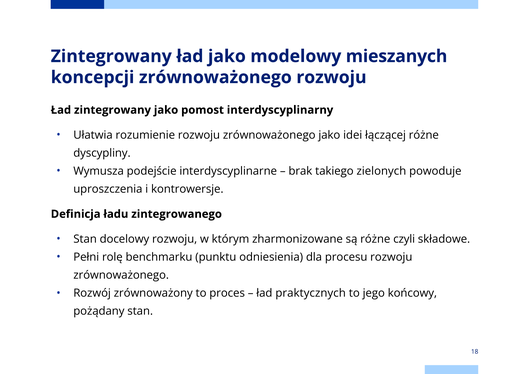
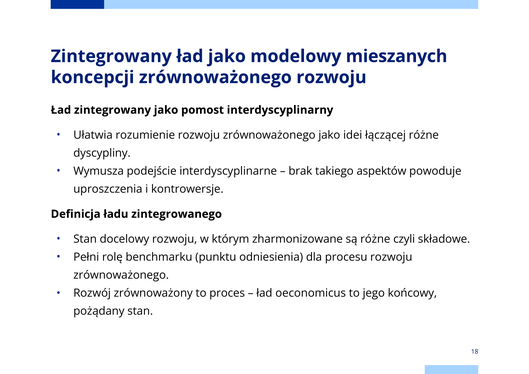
zielonych: zielonych -> aspektów (381, 171)
praktycznych: praktycznych -> oeconomicus (311, 293)
